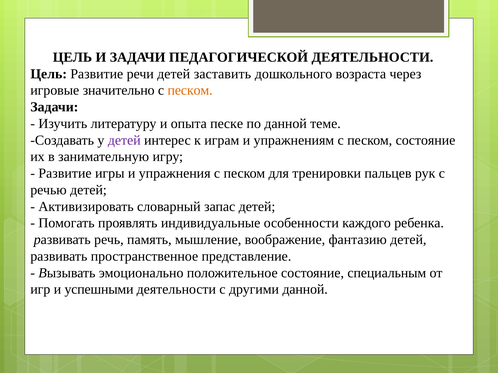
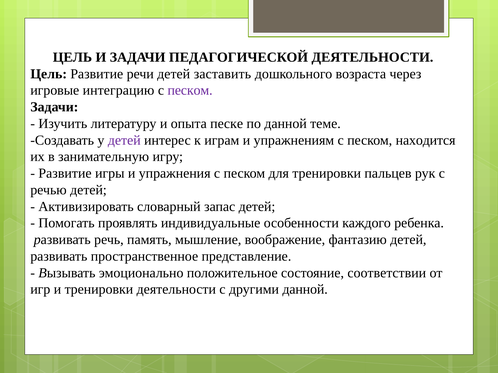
значительно: значительно -> интеграцию (119, 90)
песком colour: orange -> purple (190, 90)
песком состояние: состояние -> находится (426, 140)
специальным: специальным -> соответствии (387, 273)
и успешными: успешными -> тренировки (99, 290)
